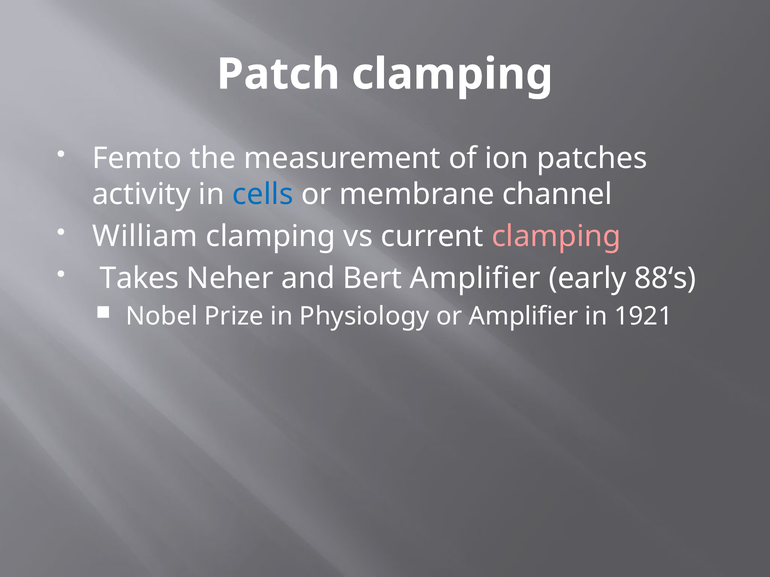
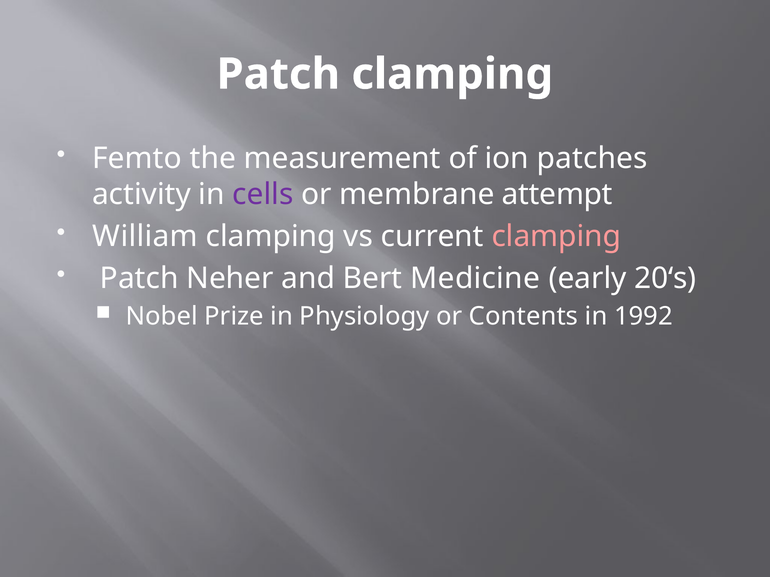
cells colour: blue -> purple (263, 195)
channel: channel -> attempt (557, 195)
Takes: Takes -> Patch (139, 278)
Bert Amplifier: Amplifier -> Medicine (475, 278)
88‘s: 88‘s -> 20‘s (665, 278)
or Amplifier: Amplifier -> Contents (524, 317)
1921: 1921 -> 1992 (643, 317)
